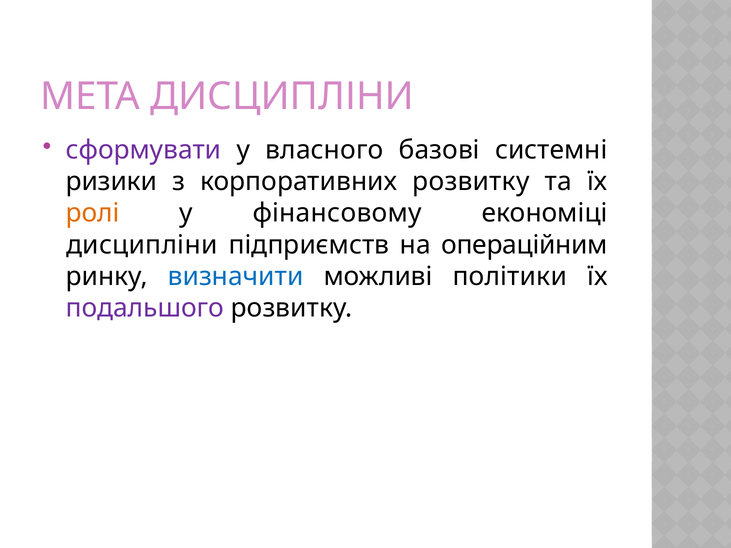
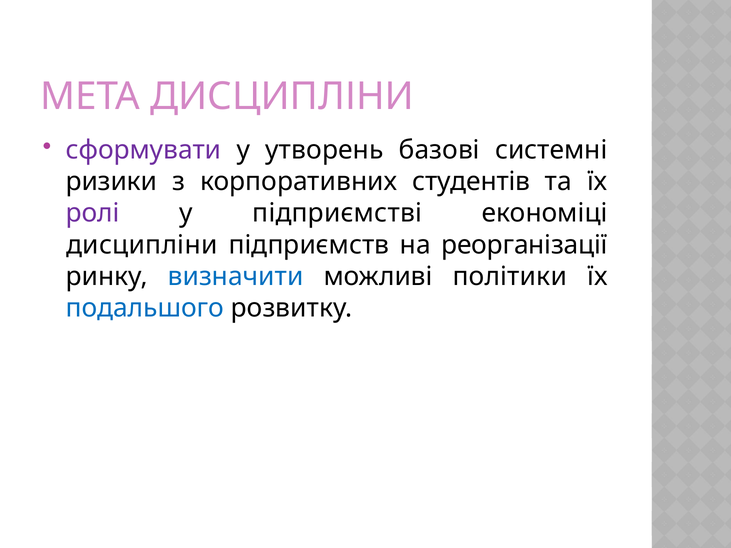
власного: власного -> утворень (324, 150)
корпоративних розвитку: розвитку -> студентів (471, 182)
ролі colour: orange -> purple (93, 213)
фінансовому: фінансовому -> підприємстві (337, 213)
операційним: операційним -> реорганізації (524, 245)
подальшого colour: purple -> blue (145, 308)
